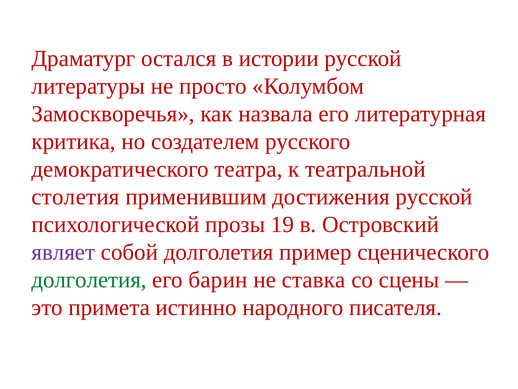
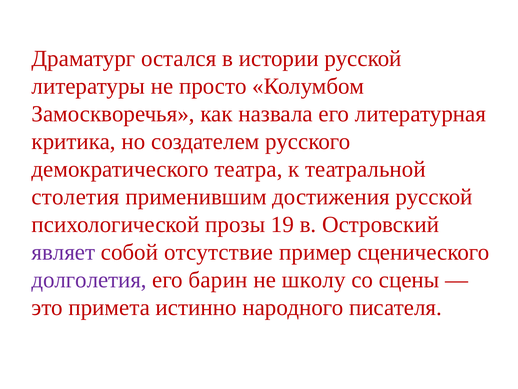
собой долголетия: долголетия -> отсутствие (219, 252)
долголетия colour: green -> purple (89, 280)
ставка: ставка -> школу (314, 280)
